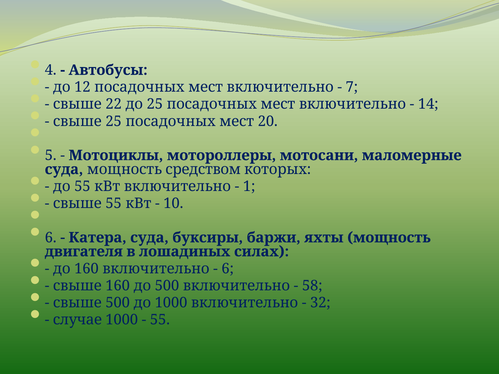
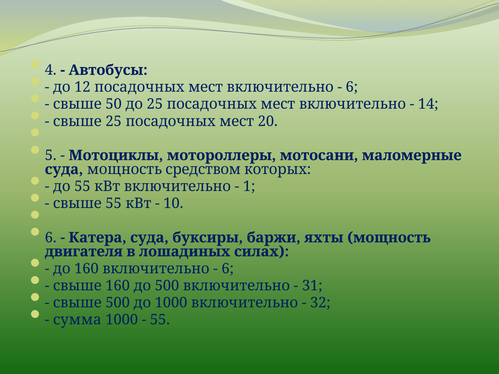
7: 7 -> 6 (352, 87)
22: 22 -> 50 (114, 104)
58: 58 -> 31 (312, 286)
случае: случае -> сумма (77, 320)
